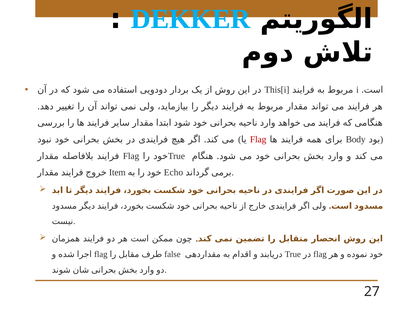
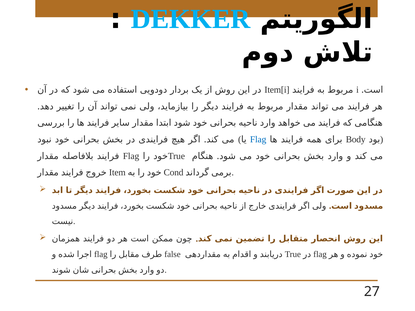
This[i: This[i -> Item[i (277, 90)
Flag colour: red -> blue (258, 140)
Echo: Echo -> Cond (174, 173)
